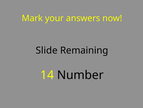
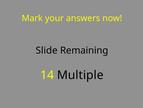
Number: Number -> Multiple (80, 75)
